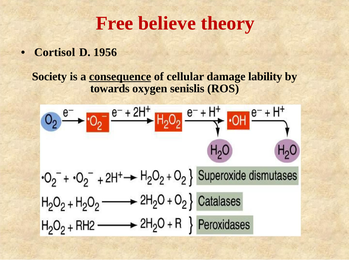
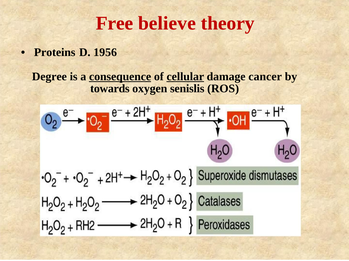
Cortisol: Cortisol -> Proteins (55, 52)
Society: Society -> Degree (49, 77)
cellular underline: none -> present (185, 77)
lability: lability -> cancer (265, 77)
